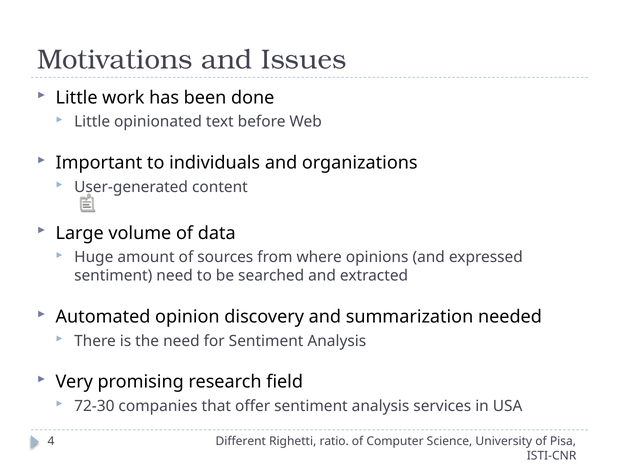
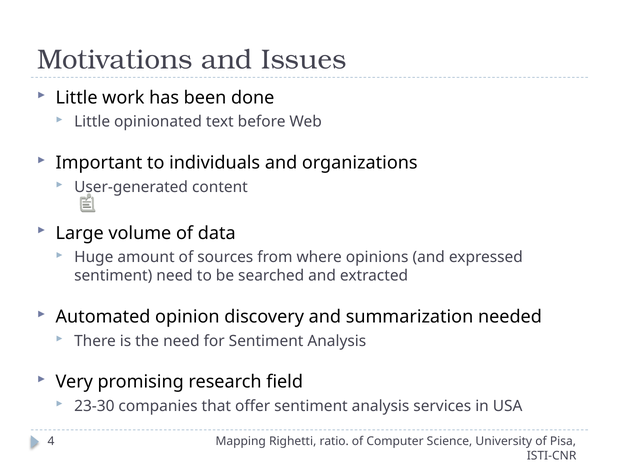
72-30: 72-30 -> 23-30 (94, 406)
Different: Different -> Mapping (241, 441)
